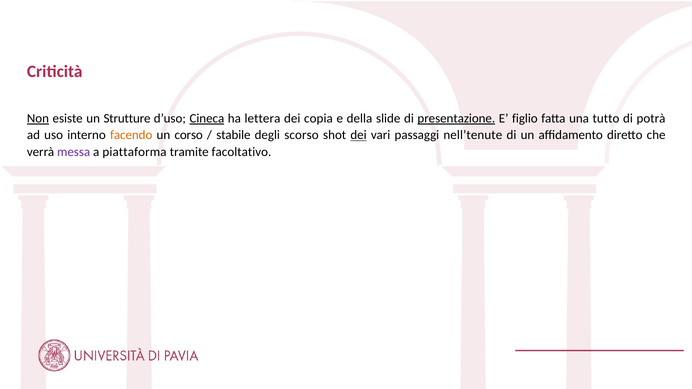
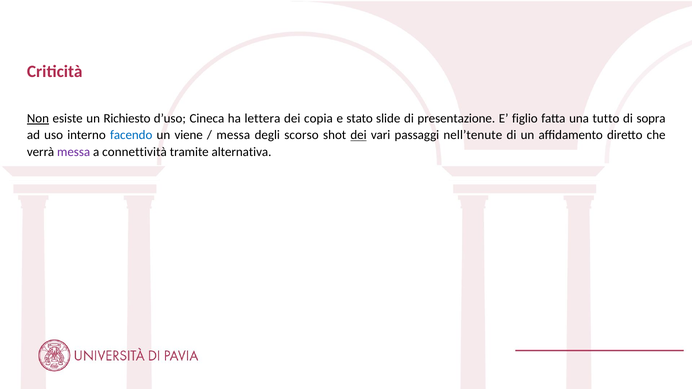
Strutture: Strutture -> Richiesto (127, 119)
Cineca underline: present -> none (207, 119)
della: della -> stato (360, 119)
presentazione underline: present -> none (456, 119)
potrà: potrà -> sopra (651, 119)
facendo colour: orange -> blue (131, 135)
corso: corso -> viene (189, 135)
stabile: stabile -> messa (233, 135)
piattaforma: piattaforma -> connettività (135, 152)
facoltativo: facoltativo -> alternativa (242, 152)
